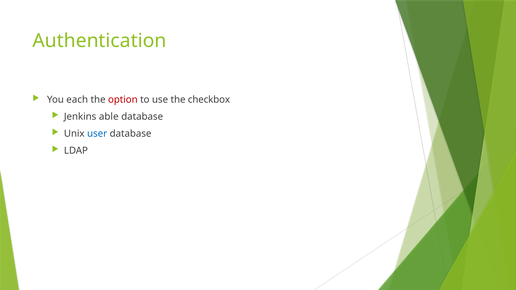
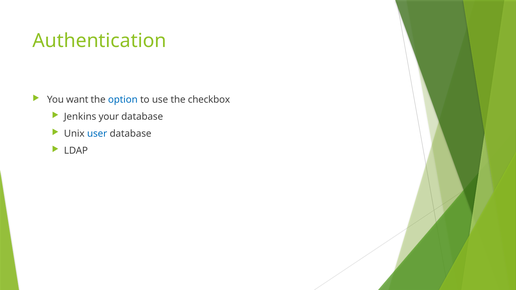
each: each -> want (77, 100)
option colour: red -> blue (123, 100)
able: able -> your (109, 117)
